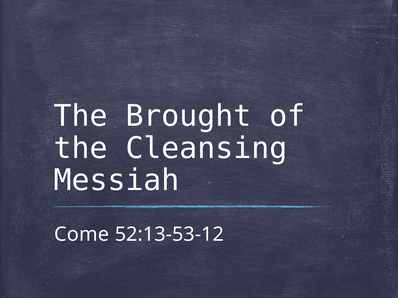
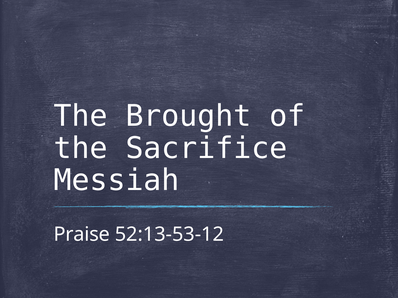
Cleansing: Cleansing -> Sacrifice (206, 148)
Come: Come -> Praise (82, 235)
